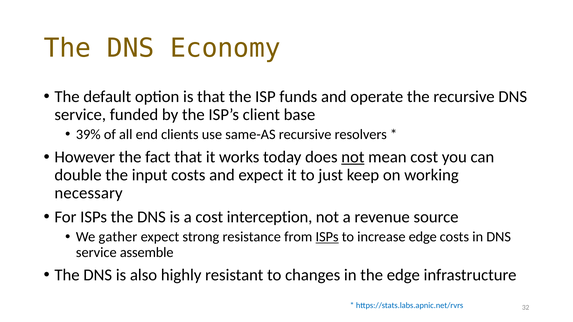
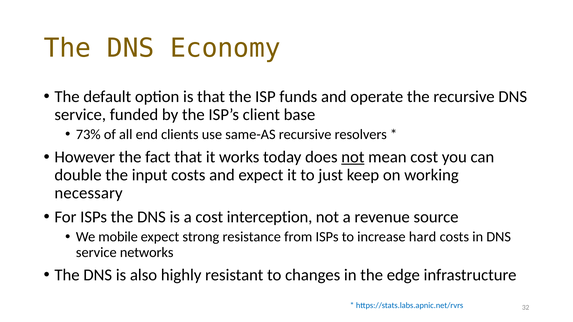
39%: 39% -> 73% (88, 135)
gather: gather -> mobile (118, 237)
ISPs underline: present -> none (327, 237)
increase edge: edge -> hard (423, 237)
assemble: assemble -> networks (147, 253)
